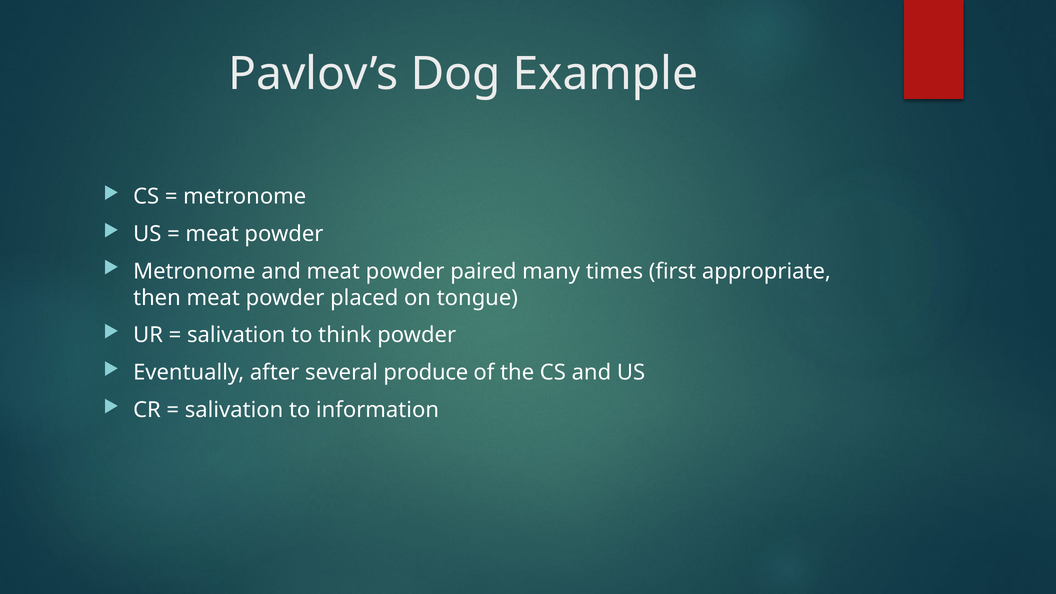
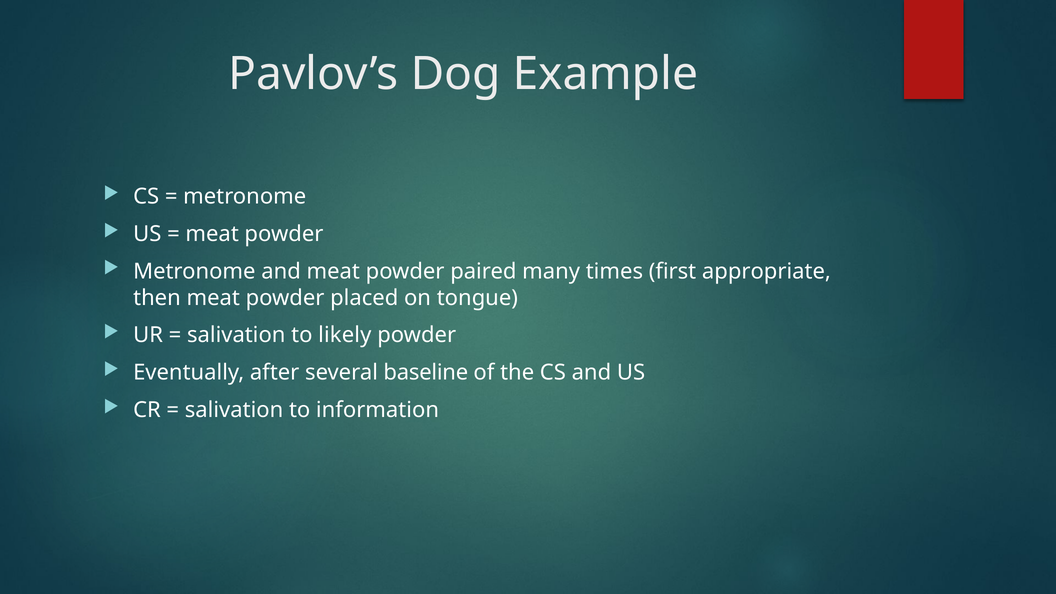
think: think -> likely (345, 335)
produce: produce -> baseline (426, 373)
